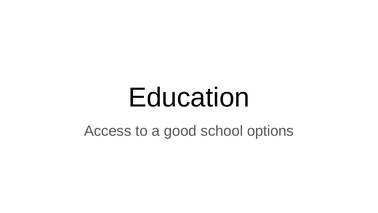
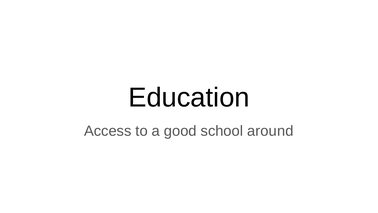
options: options -> around (270, 131)
